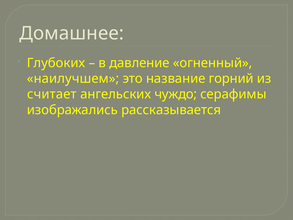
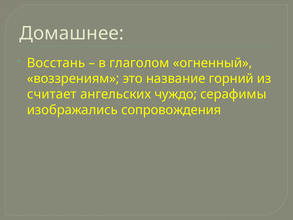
Глубоких: Глубоких -> Восстань (56, 63)
давление: давление -> глаголом (139, 63)
наилучшем: наилучшем -> воззрениям (73, 79)
рассказывается: рассказывается -> сопровождения (171, 110)
